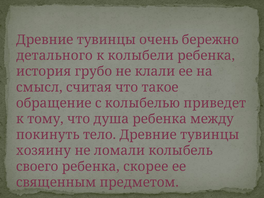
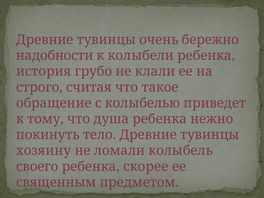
детального: детального -> надобности (55, 56)
смысл: смысл -> строго (39, 87)
между: между -> нежно (212, 119)
